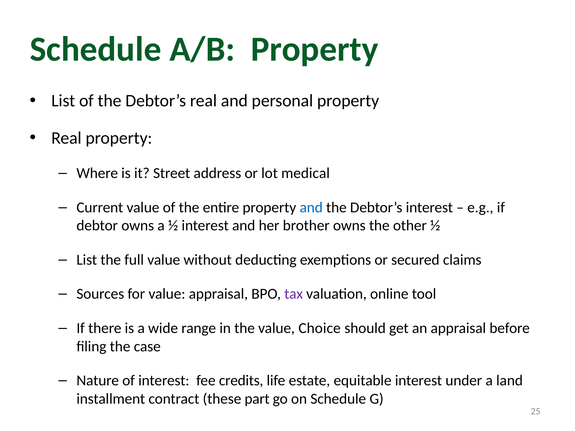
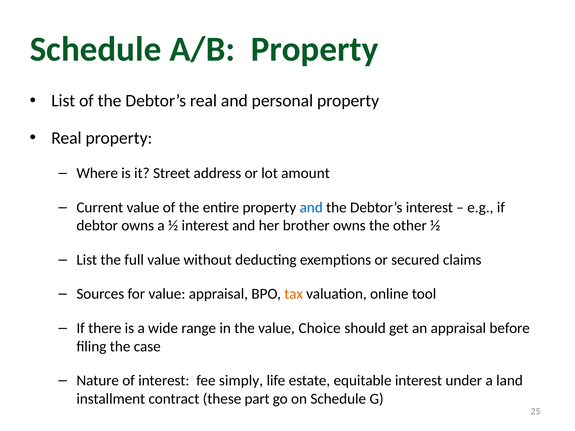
medical: medical -> amount (306, 173)
tax colour: purple -> orange (294, 294)
credits: credits -> simply (241, 381)
